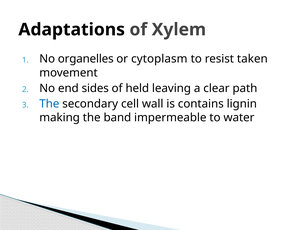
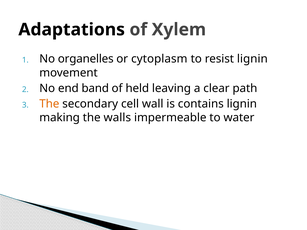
resist taken: taken -> lignin (252, 59)
sides: sides -> band (95, 88)
The colour: blue -> orange (49, 104)
band: band -> walls (117, 118)
